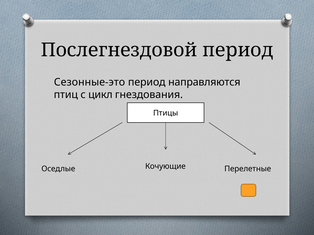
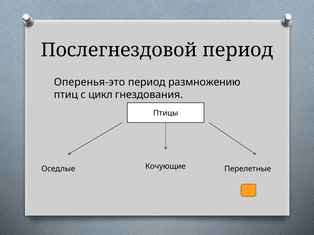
Сезонные-это: Сезонные-это -> Оперенья-это (89, 82)
направляются: направляются -> размножению (204, 82)
